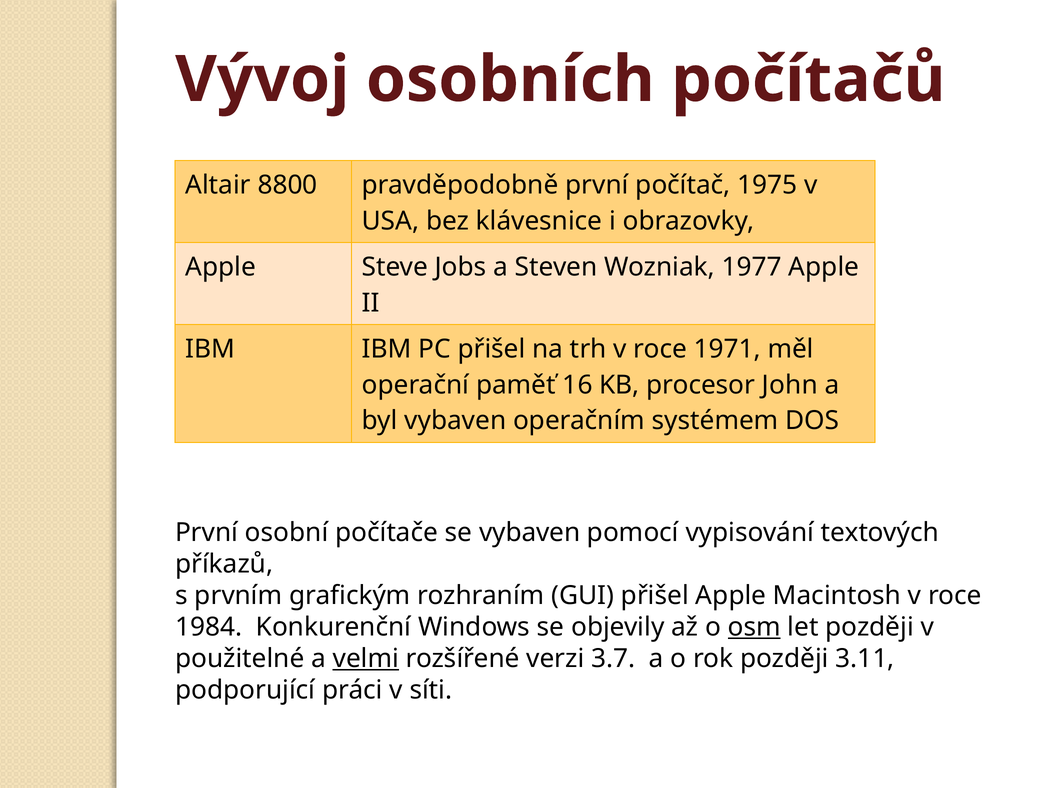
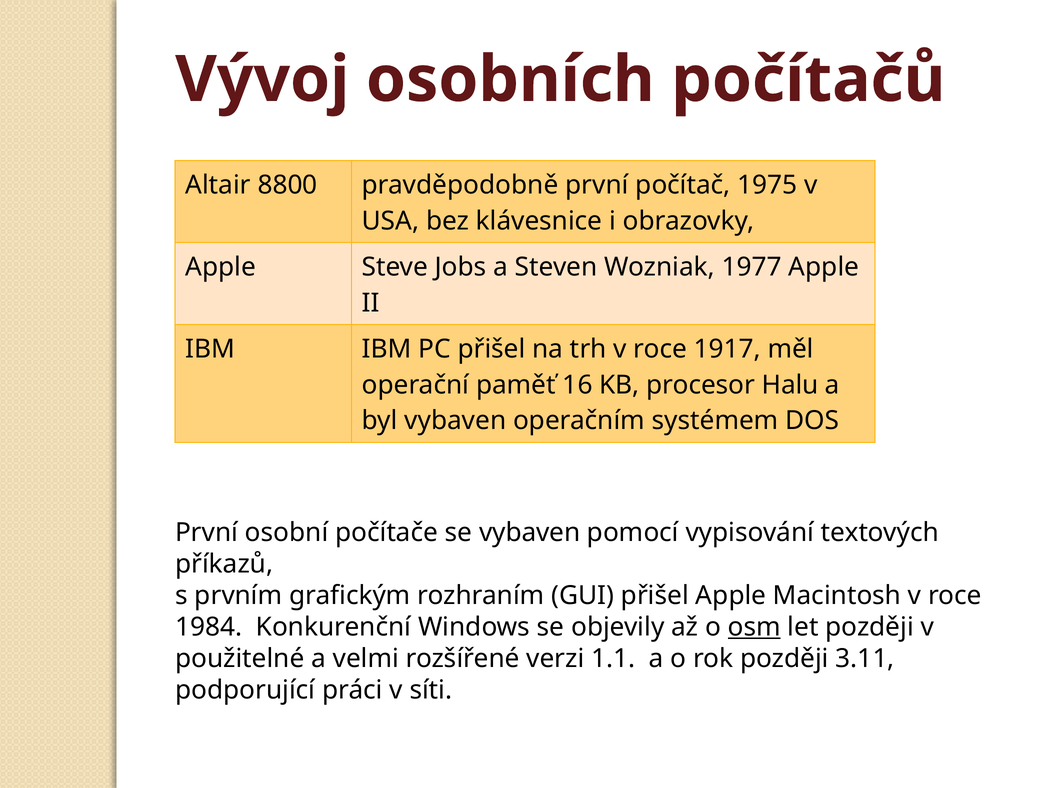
1971: 1971 -> 1917 (727, 349)
John: John -> Halu (790, 385)
velmi underline: present -> none (366, 658)
3.7: 3.7 -> 1.1 (613, 658)
